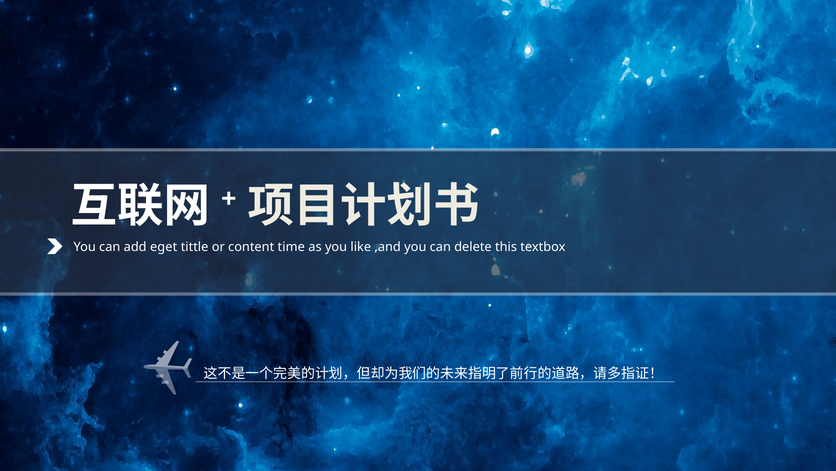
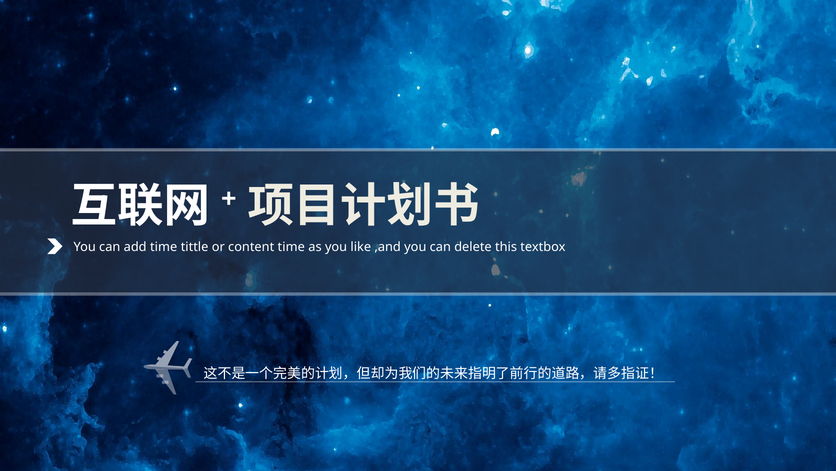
add eget: eget -> time (164, 247)
